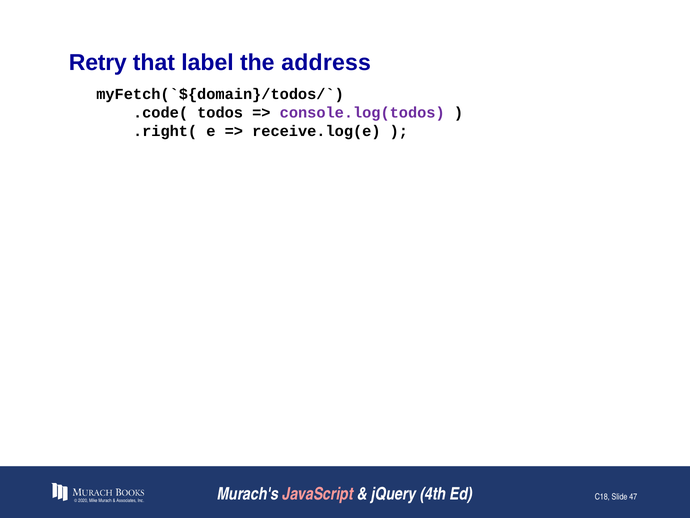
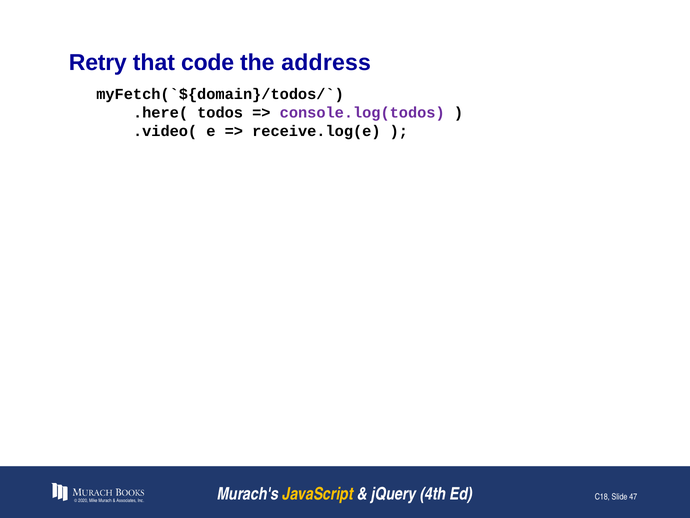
label: label -> code (208, 63)
.code(: .code( -> .here( (161, 113)
.right(: .right( -> .video( (165, 131)
JavaScript colour: pink -> yellow (318, 493)
